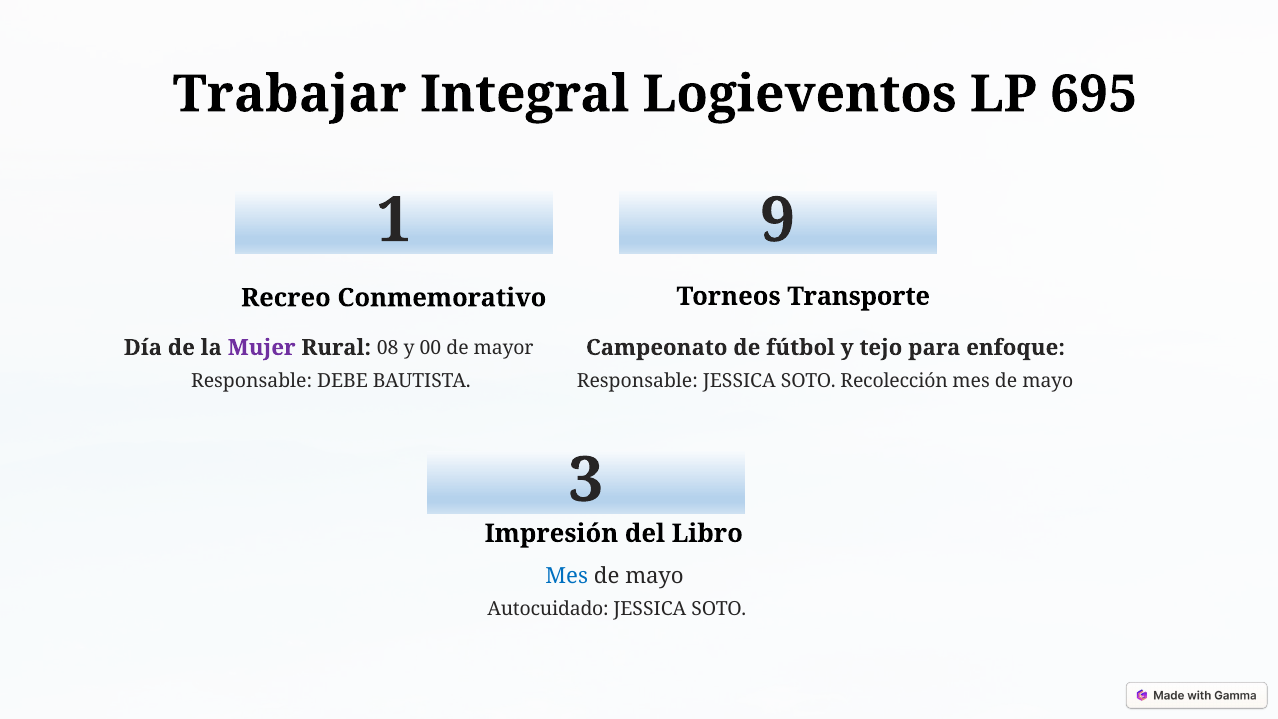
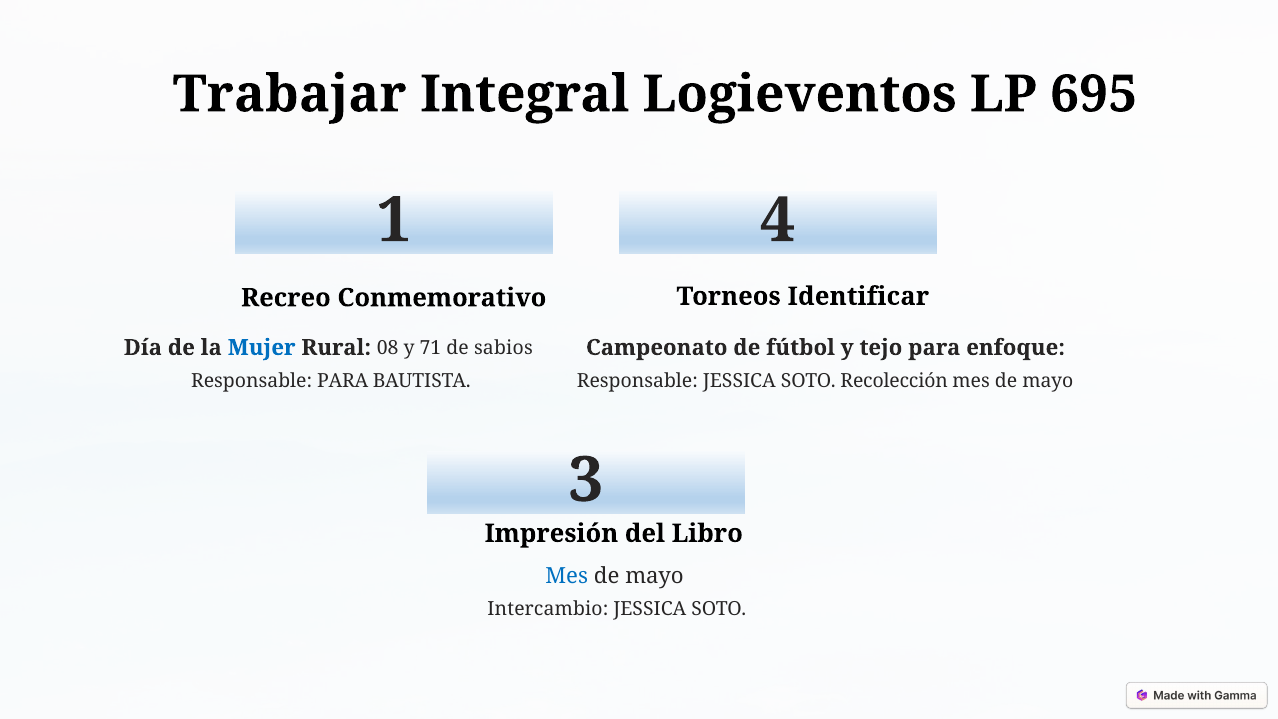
9: 9 -> 4 (778, 220)
Transporte: Transporte -> Identificar (858, 296)
Mujer colour: purple -> blue (262, 348)
00: 00 -> 71 (430, 348)
mayor: mayor -> sabios (503, 348)
Responsable DEBE: DEBE -> PARA (343, 381)
Autocuidado: Autocuidado -> Intercambio (548, 609)
